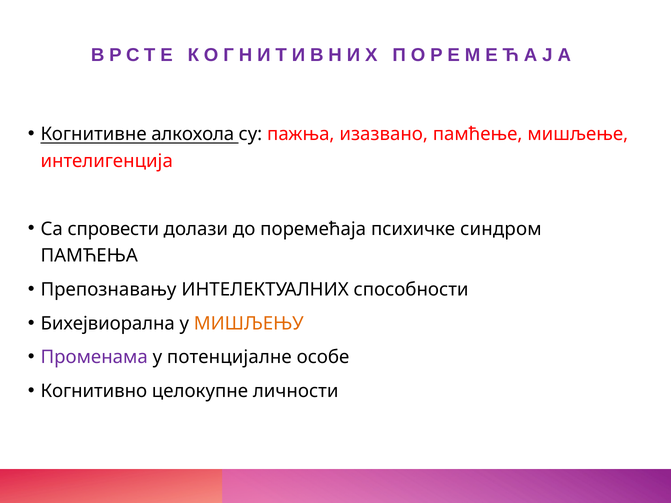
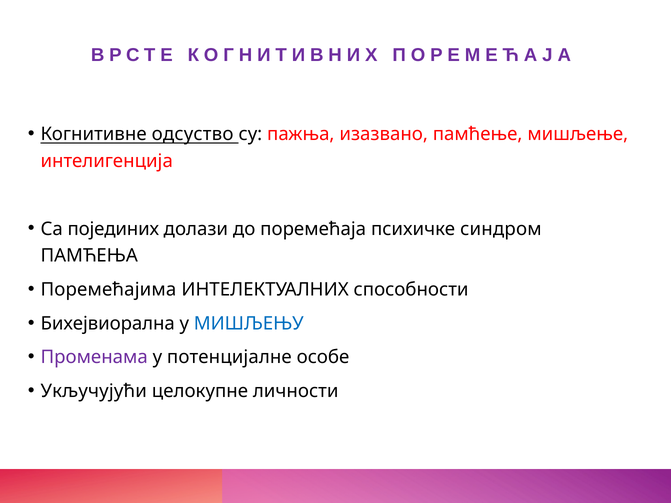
алкохола: алкохола -> одсуство (193, 134)
спровести: спровести -> појединих (113, 229)
Препознавању: Препознавању -> Поремећајима (108, 290)
МИШЉЕЊУ colour: orange -> blue (249, 324)
Когнитивно: Когнитивно -> Укључујући (94, 391)
